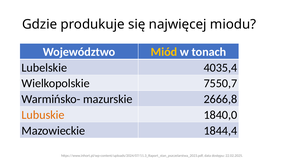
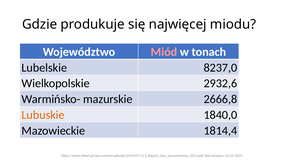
Miód colour: yellow -> pink (164, 52)
4035,4: 4035,4 -> 8237,0 (220, 68)
7550,7: 7550,7 -> 2932,6 (220, 83)
1844,4: 1844,4 -> 1814,4 (220, 131)
